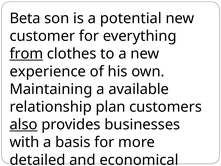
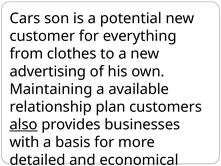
Beta: Beta -> Cars (25, 18)
from underline: present -> none (26, 54)
experience: experience -> advertising (48, 71)
